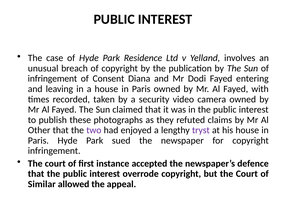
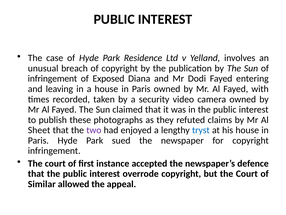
Consent: Consent -> Exposed (108, 78)
Other: Other -> Sheet (39, 130)
tryst colour: purple -> blue (201, 130)
